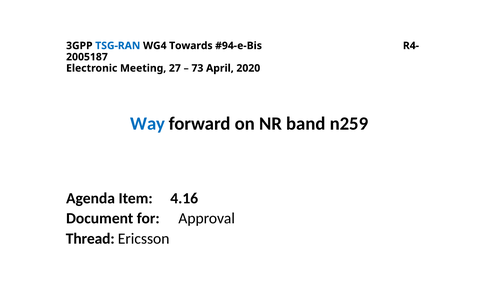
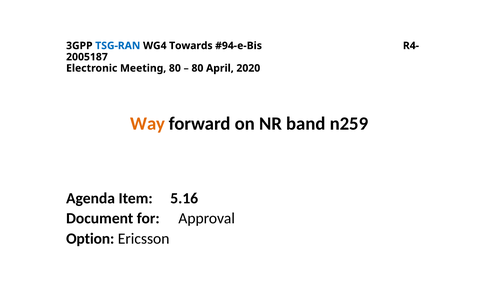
Meeting 27: 27 -> 80 (175, 68)
73: 73 -> 80 (197, 68)
Way colour: blue -> orange (148, 123)
4.16: 4.16 -> 5.16 (184, 198)
Thread: Thread -> Option (90, 238)
